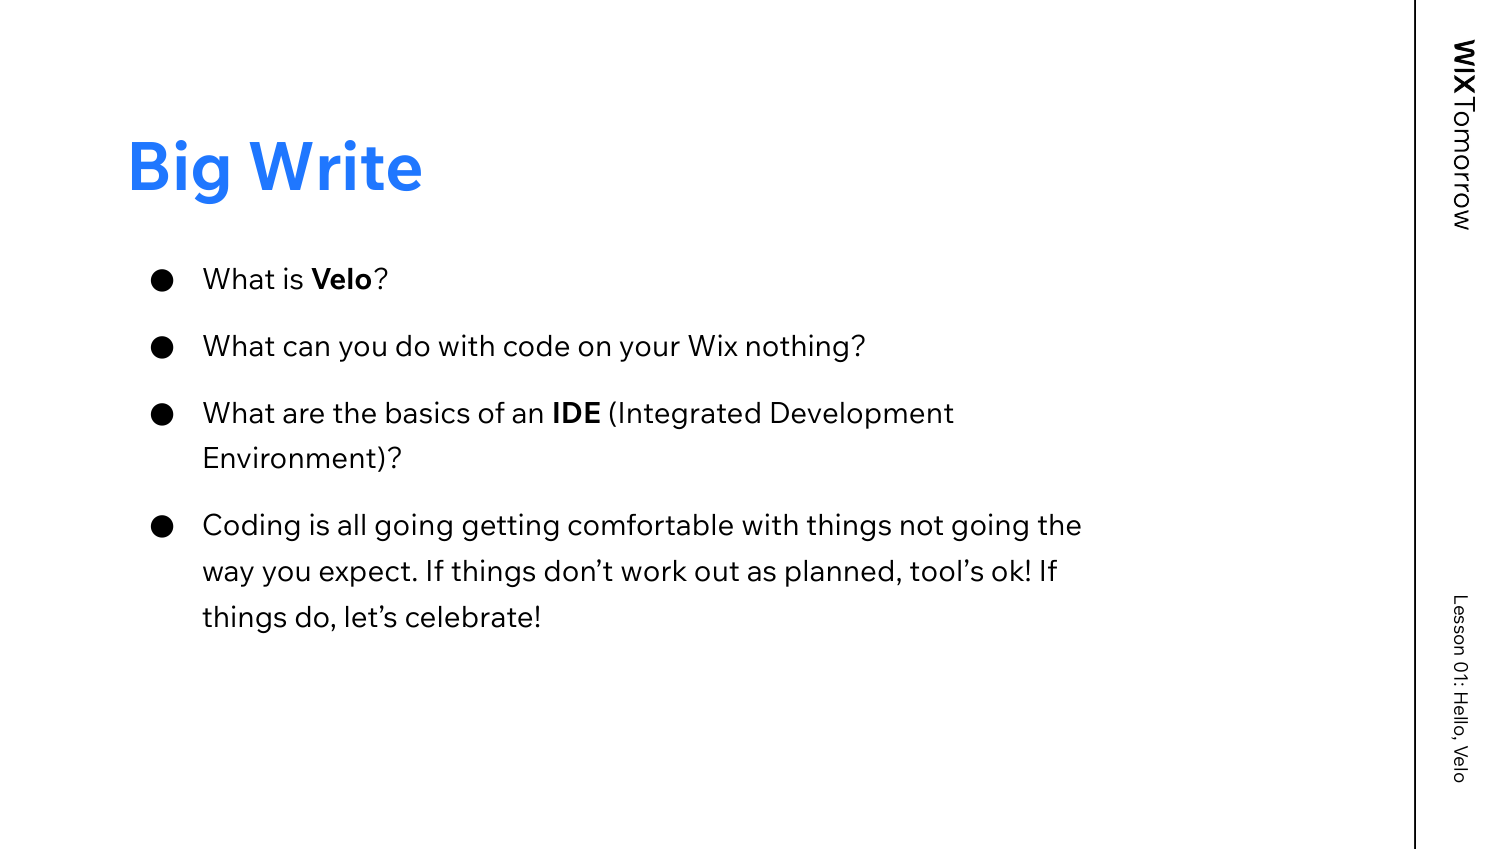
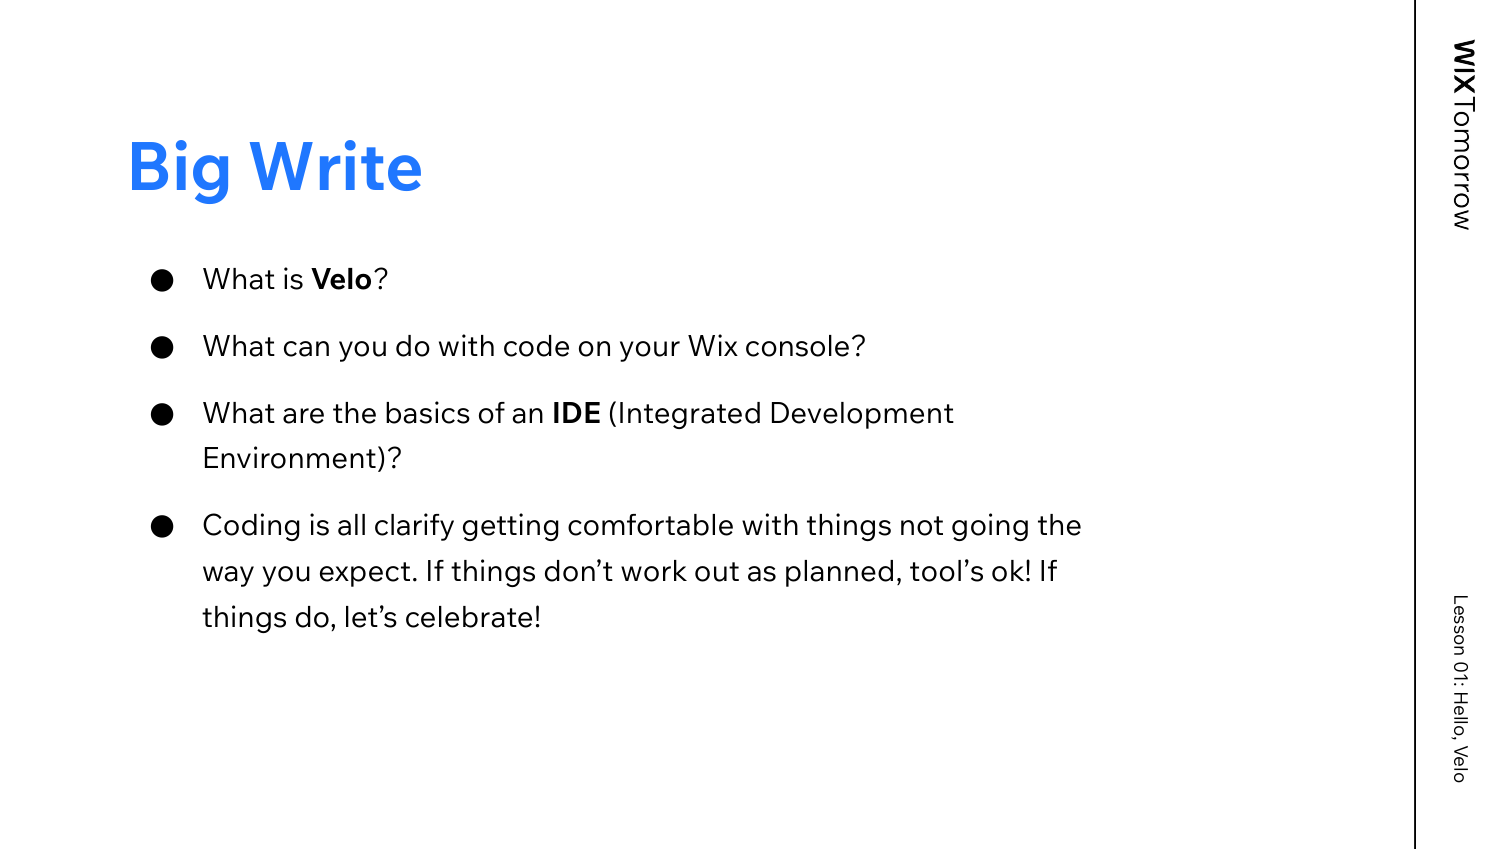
nothing: nothing -> console (806, 347)
all going: going -> clarify (414, 526)
